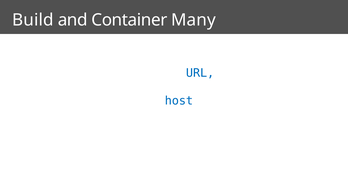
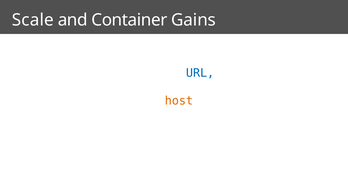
Build: Build -> Scale (33, 20)
Many: Many -> Gains (194, 20)
host colour: blue -> orange (179, 101)
